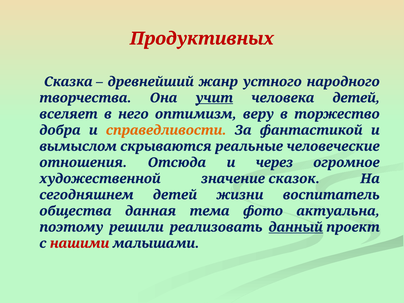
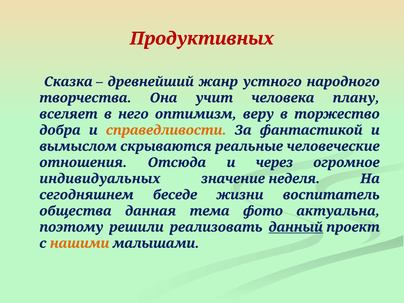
учит underline: present -> none (214, 98)
человека детей: детей -> плану (356, 98)
художественной: художественной -> индивидуальных (100, 179)
сказок: сказок -> неделя (294, 179)
сегодняшнем детей: детей -> беседе (175, 195)
нашими colour: red -> orange (80, 243)
